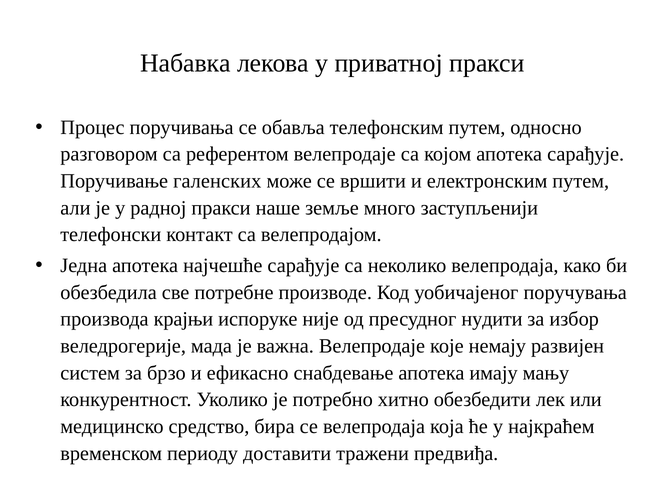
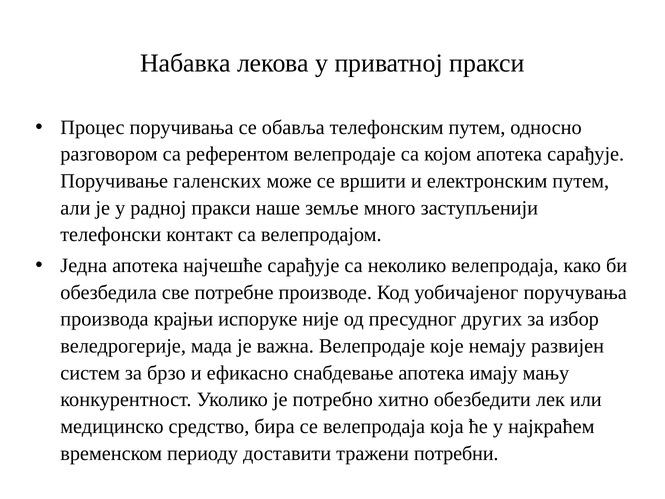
нудити: нудити -> других (492, 319)
предвиђа: предвиђа -> потребни (456, 453)
